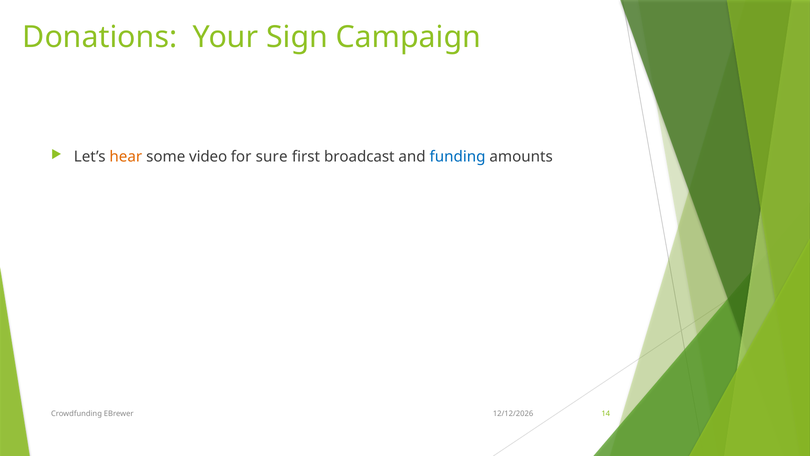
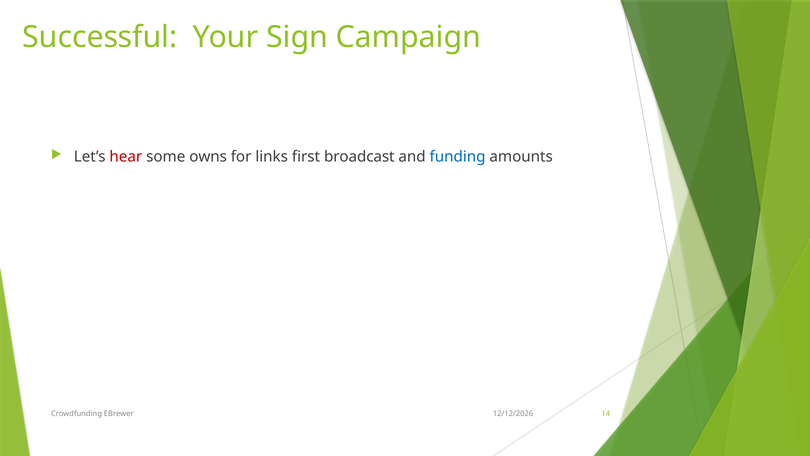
Donations: Donations -> Successful (100, 37)
hear colour: orange -> red (126, 157)
video: video -> owns (208, 157)
sure: sure -> links (272, 157)
